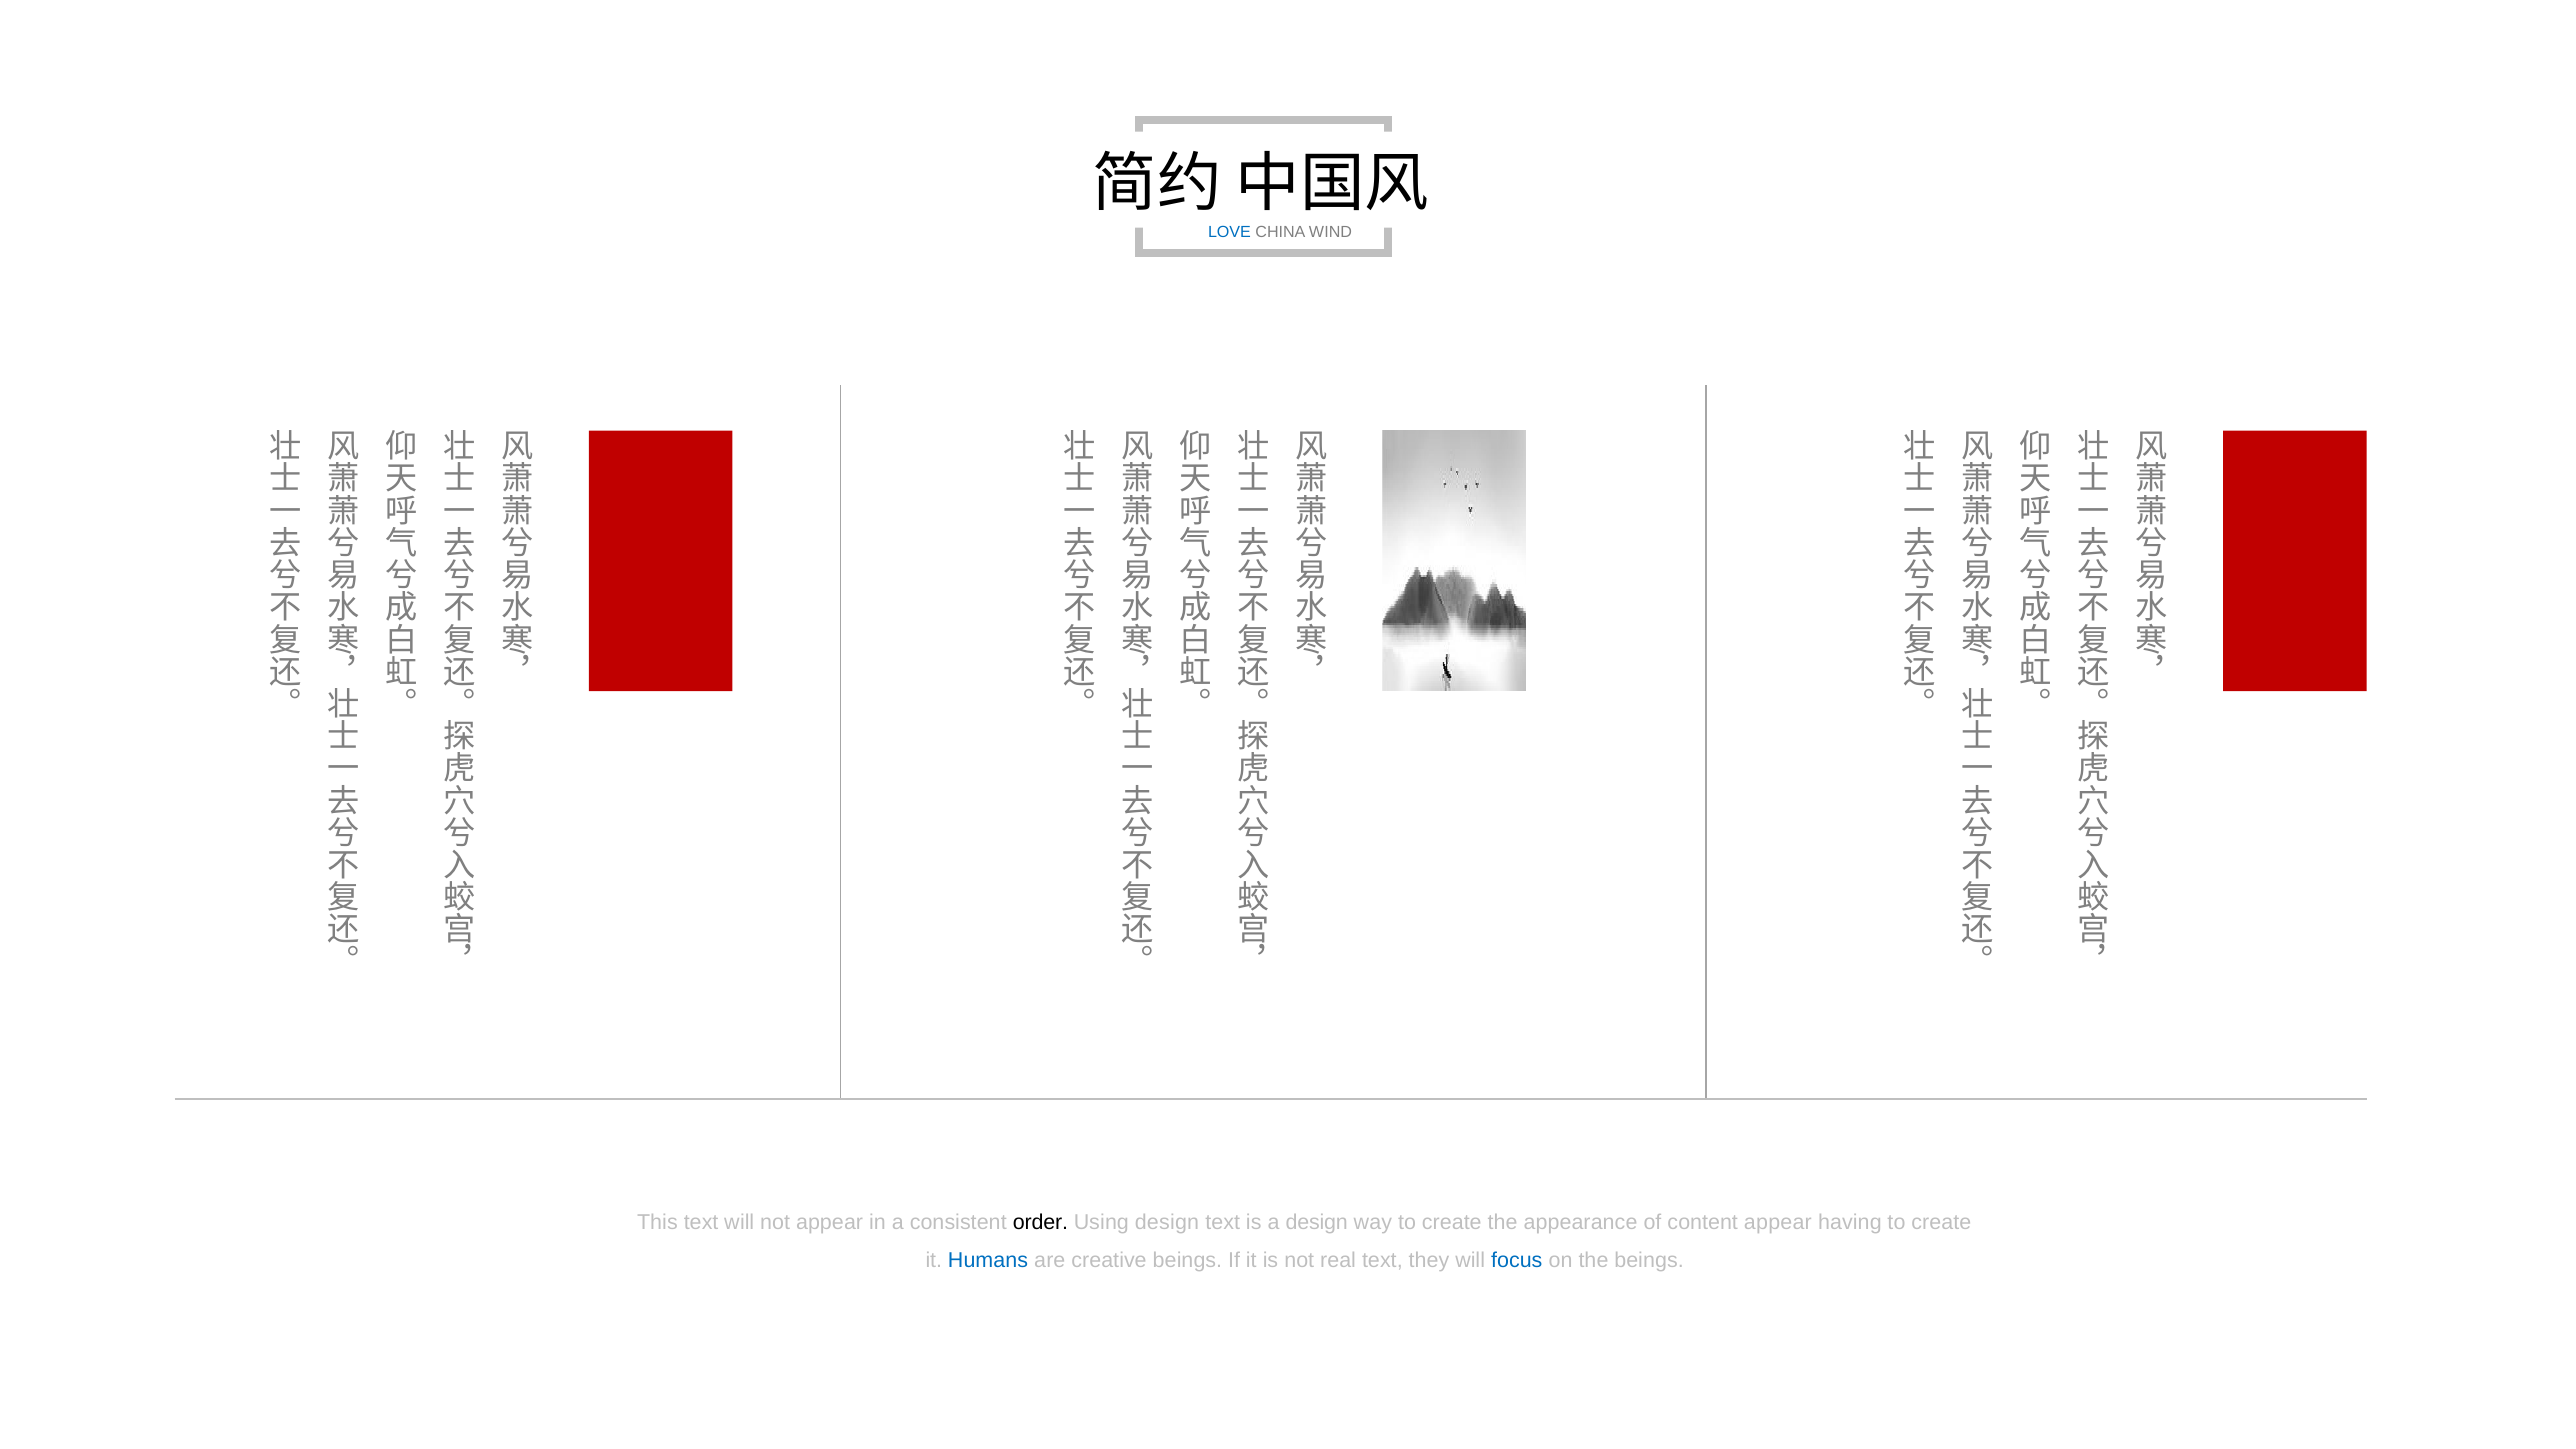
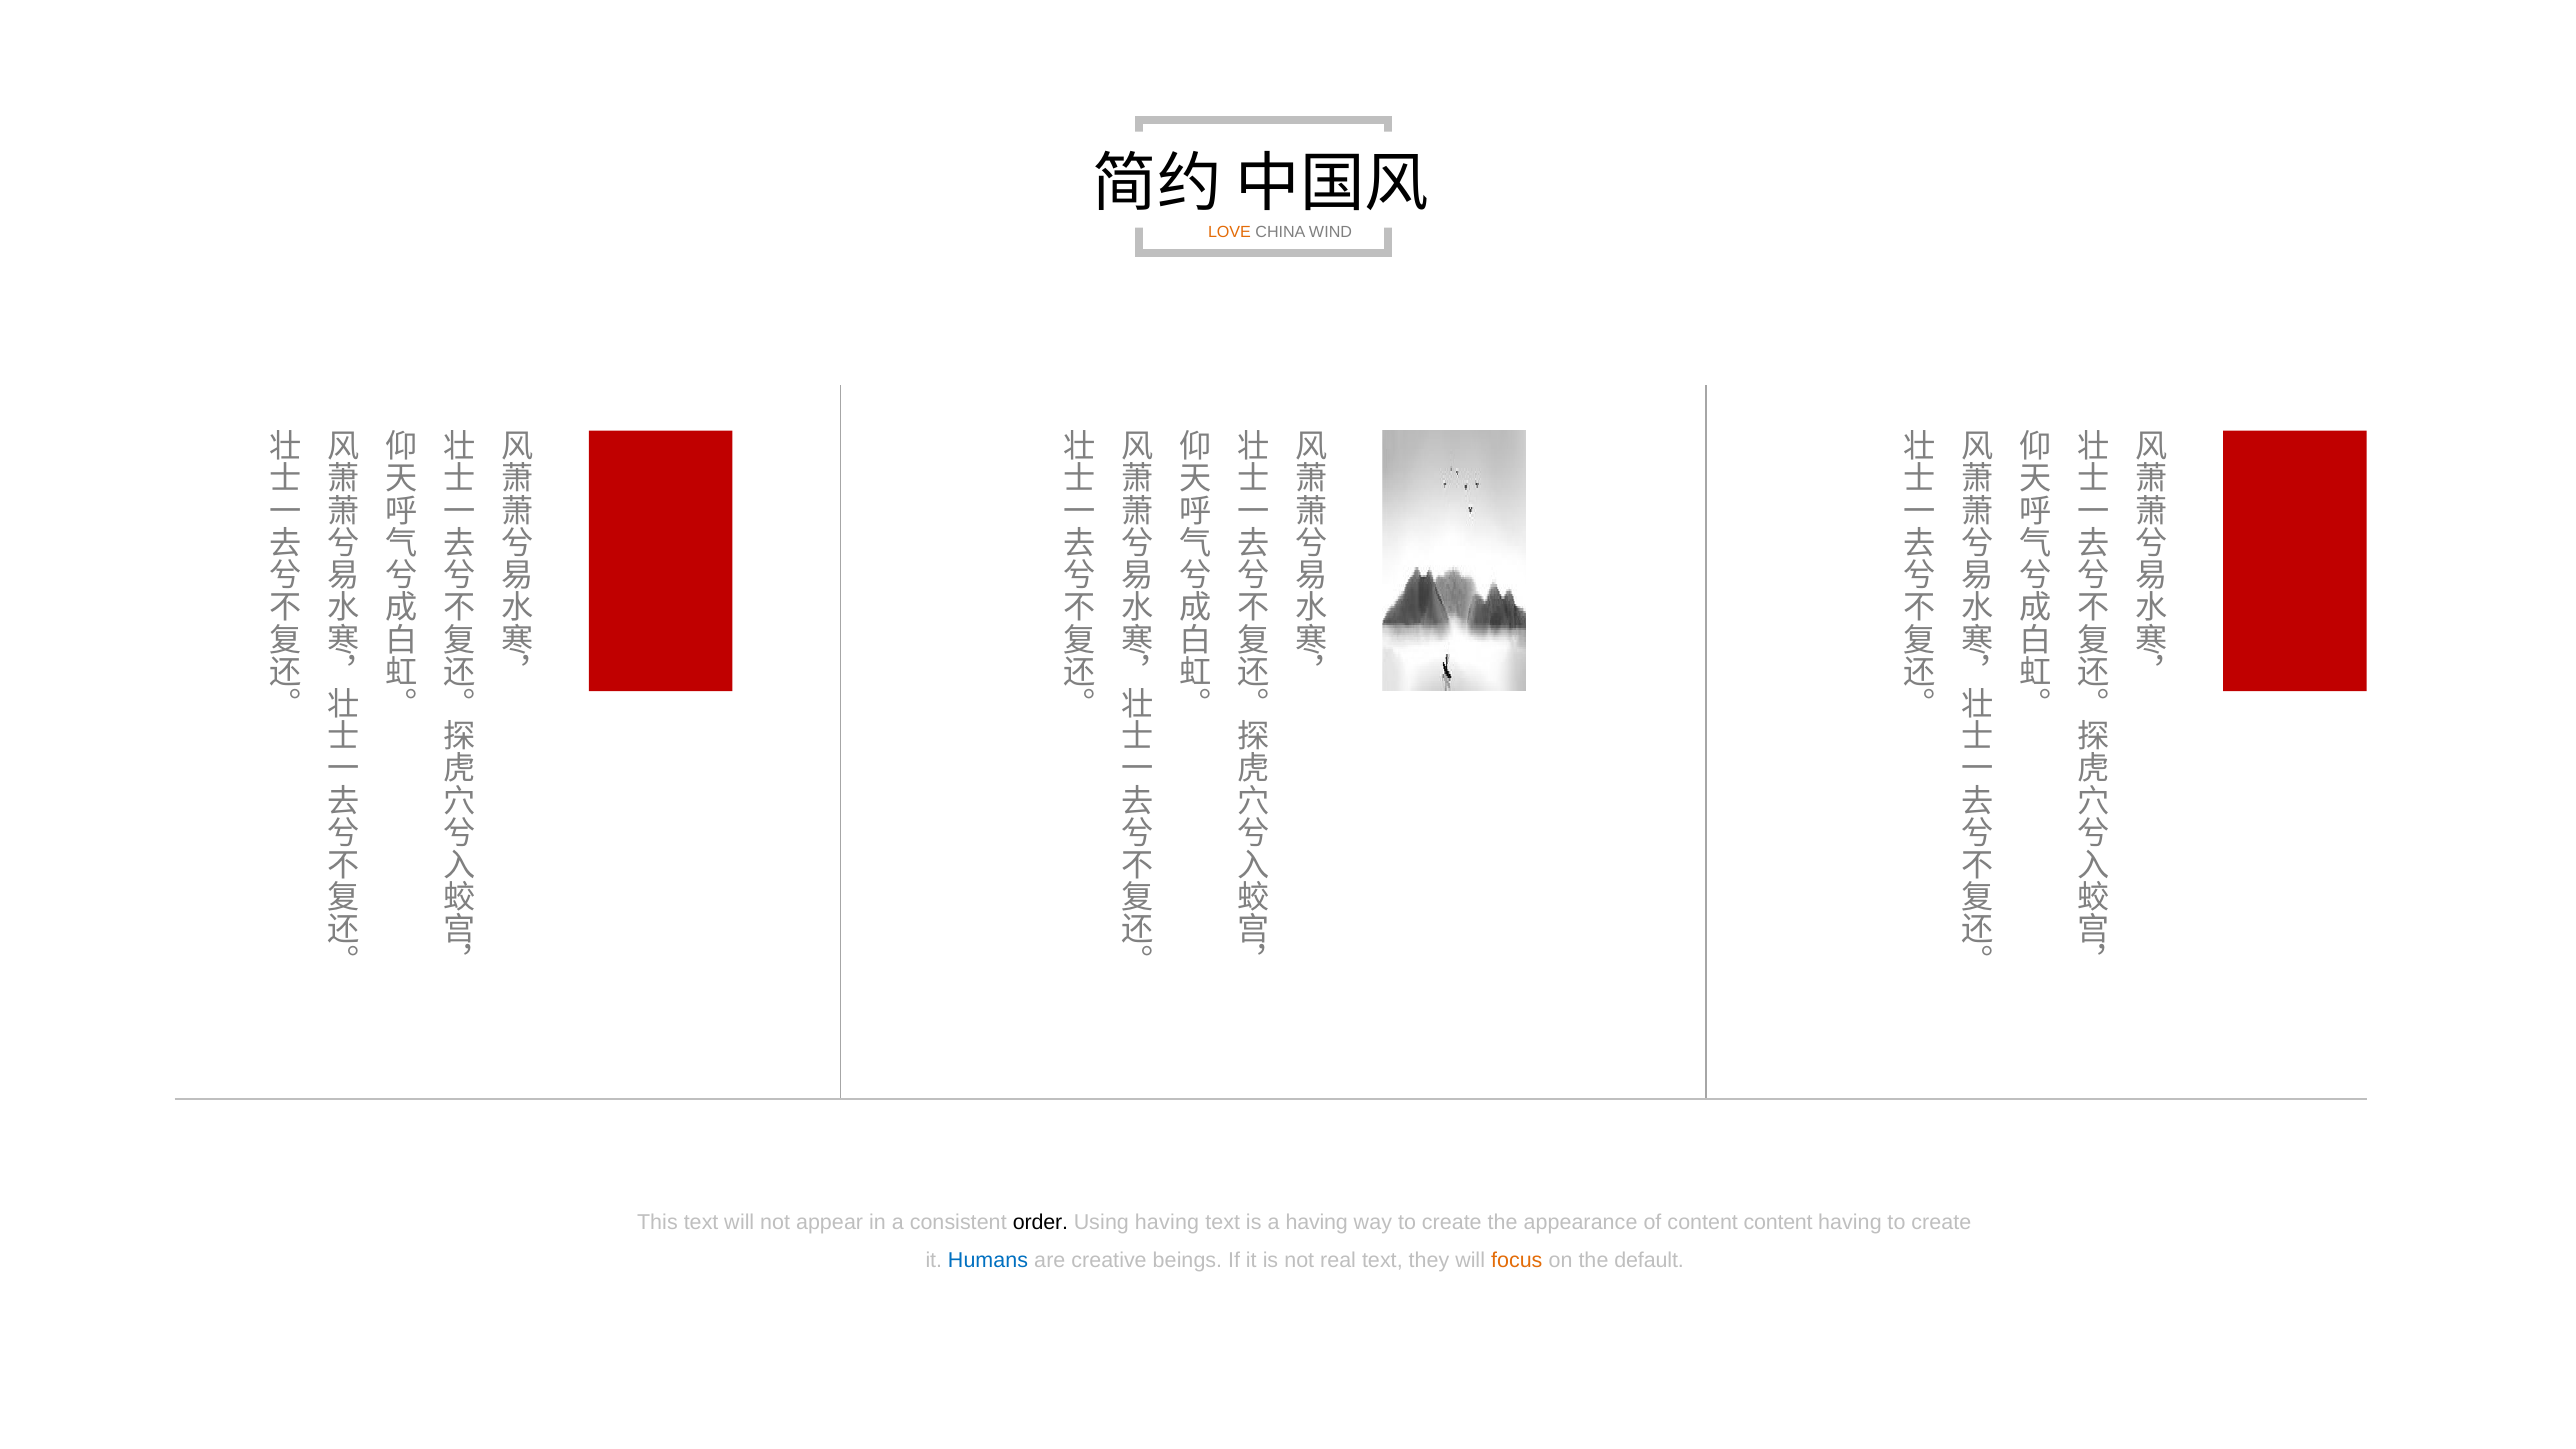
LOVE colour: blue -> orange (1229, 232)
Using design: design -> having (1167, 1222)
a design: design -> having (1317, 1222)
content appear: appear -> content (1778, 1222)
focus colour: blue -> orange (1517, 1261)
the beings: beings -> default (1649, 1261)
